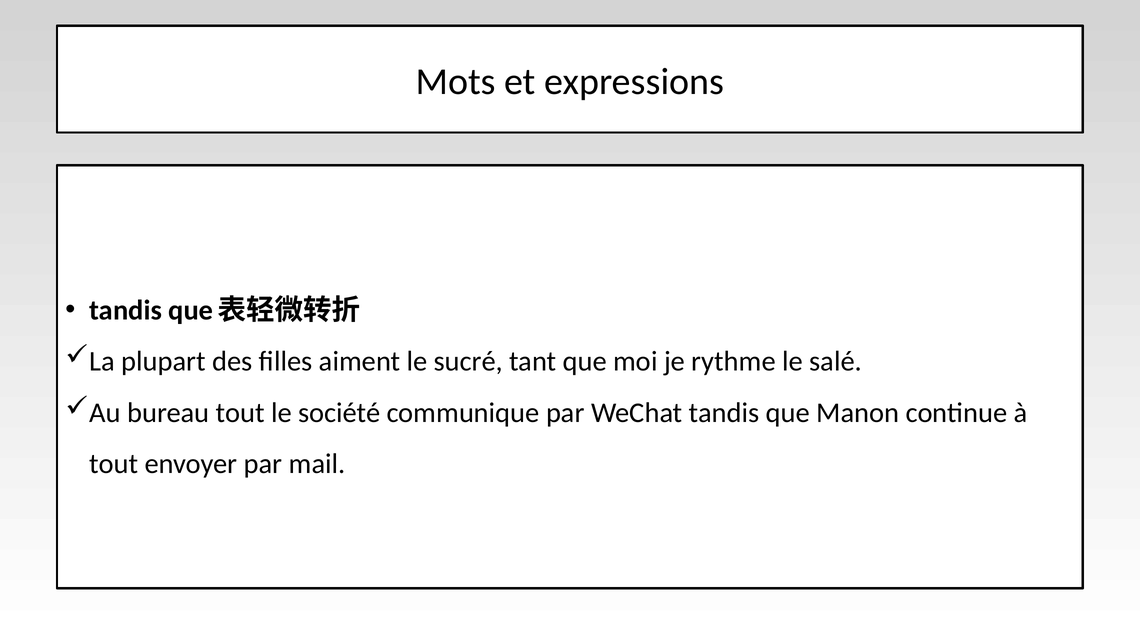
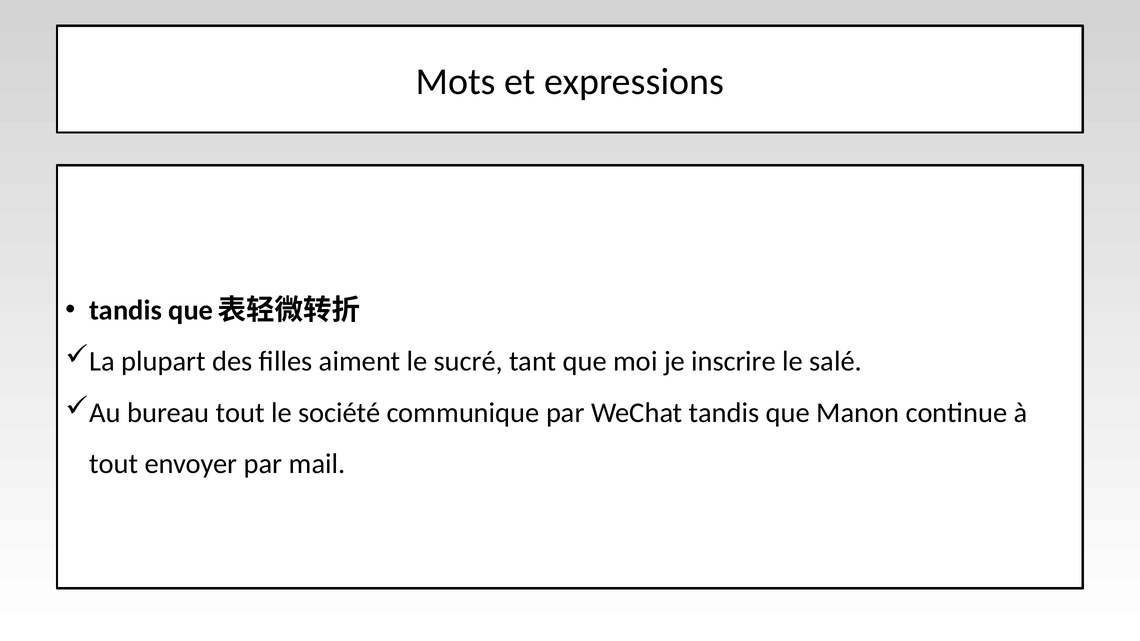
rythme: rythme -> inscrire (734, 362)
